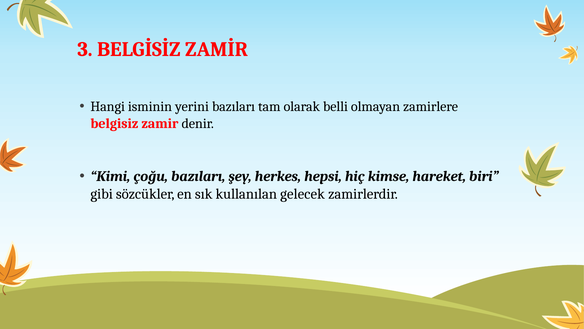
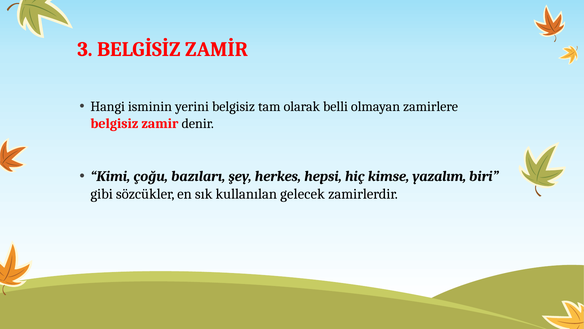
yerini bazıları: bazıları -> belgisiz (233, 106)
hareket: hareket -> yazalım (439, 176)
